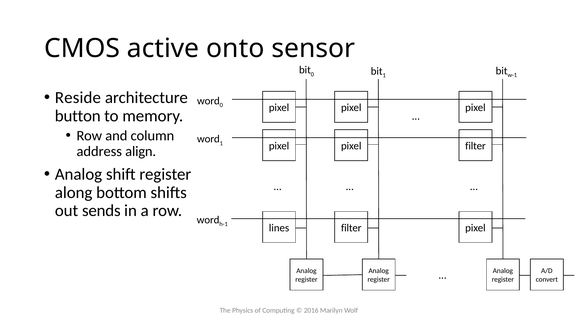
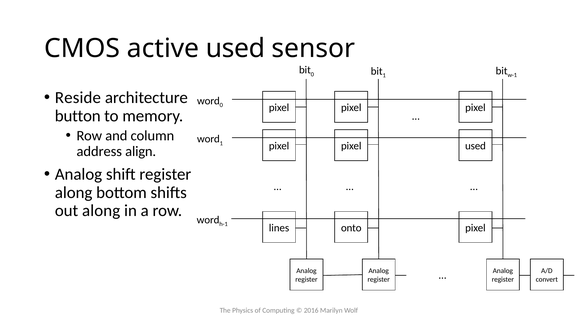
active onto: onto -> used (235, 49)
filter: filter -> used (475, 146)
out sends: sends -> along (101, 211)
filter: filter -> onto (351, 228)
